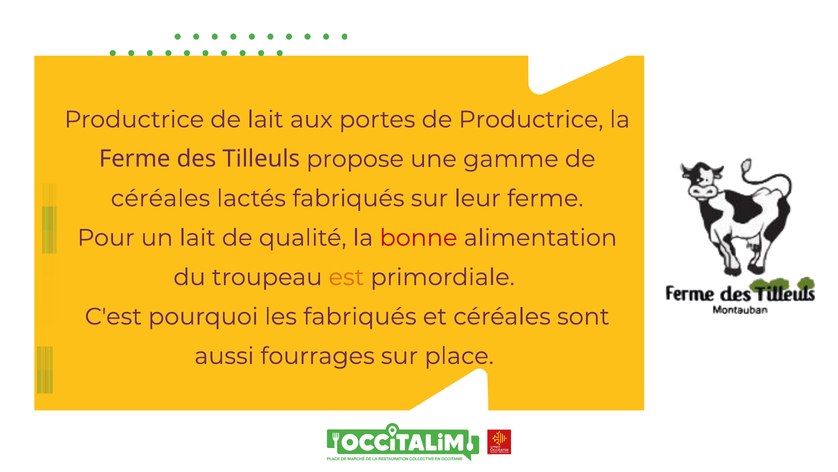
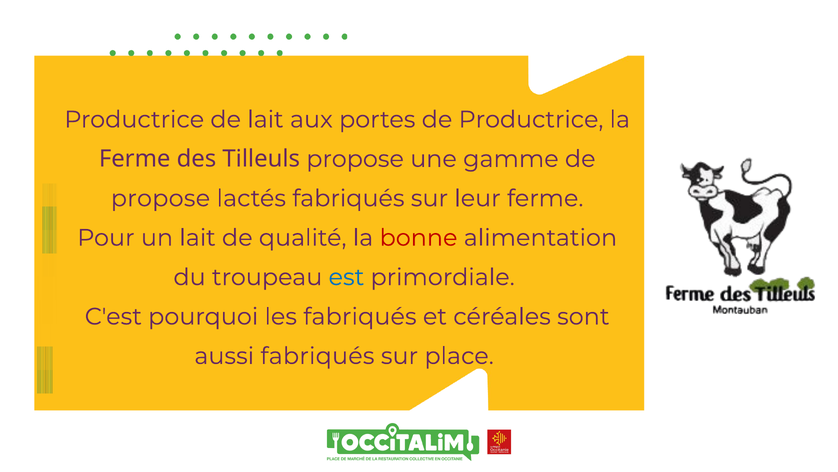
céréales: céréales -> propose (160, 198)
est colour: orange -> blue (346, 277)
aussi fourrages: fourrages -> fabriqués (317, 356)
